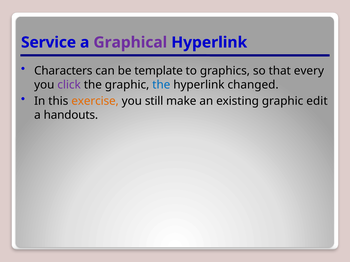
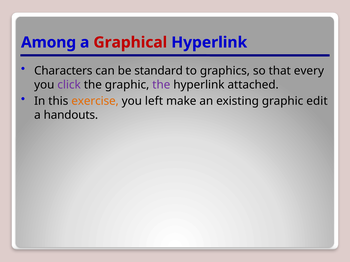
Service: Service -> Among (49, 42)
Graphical colour: purple -> red (130, 42)
template: template -> standard (159, 71)
the colour: blue -> purple (161, 85)
changed: changed -> attached (253, 85)
still: still -> left (154, 101)
